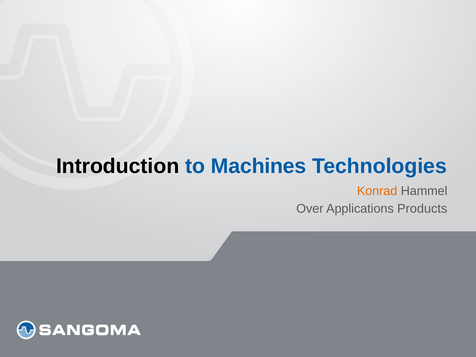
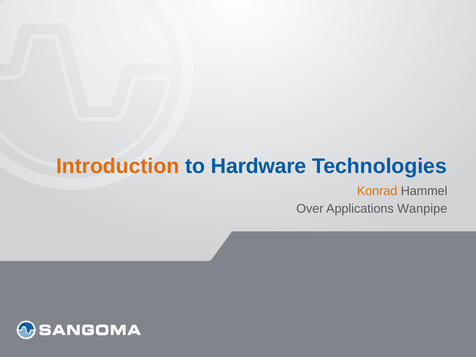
Introduction colour: black -> orange (118, 166)
Machines: Machines -> Hardware (259, 166)
Products: Products -> Wanpipe (422, 209)
